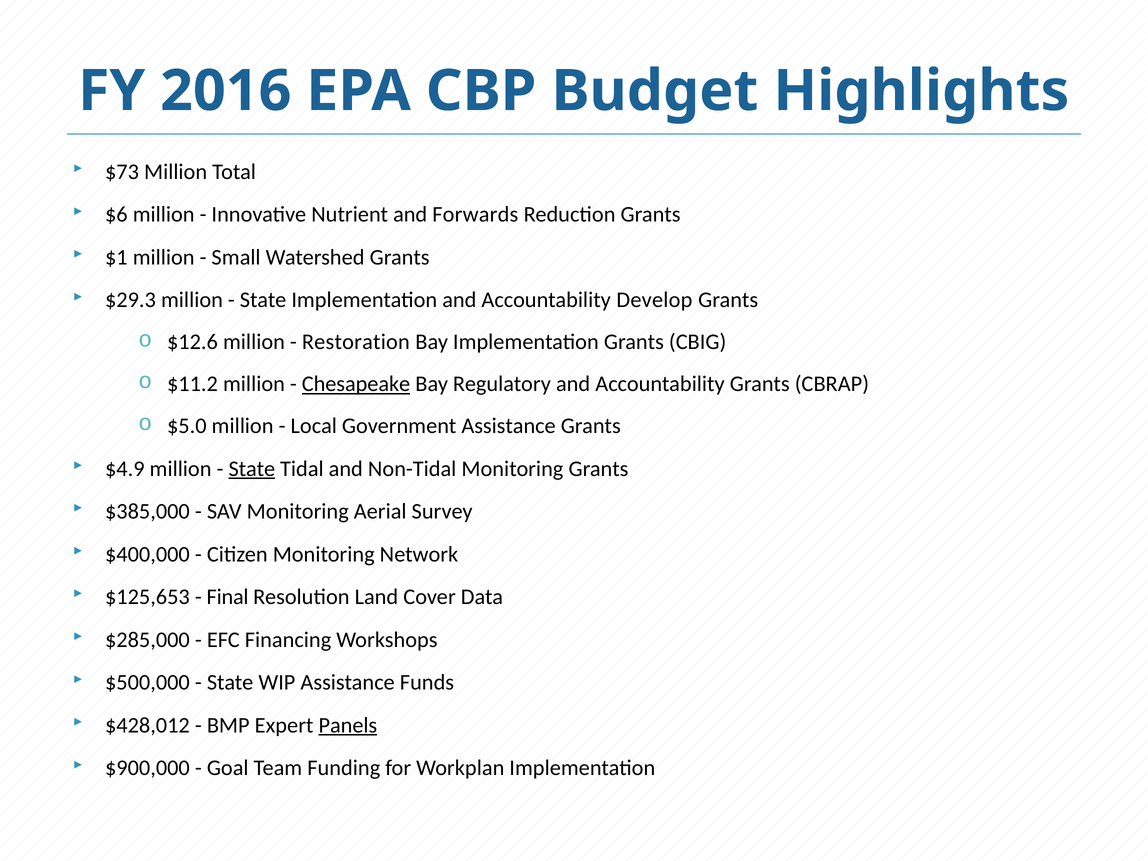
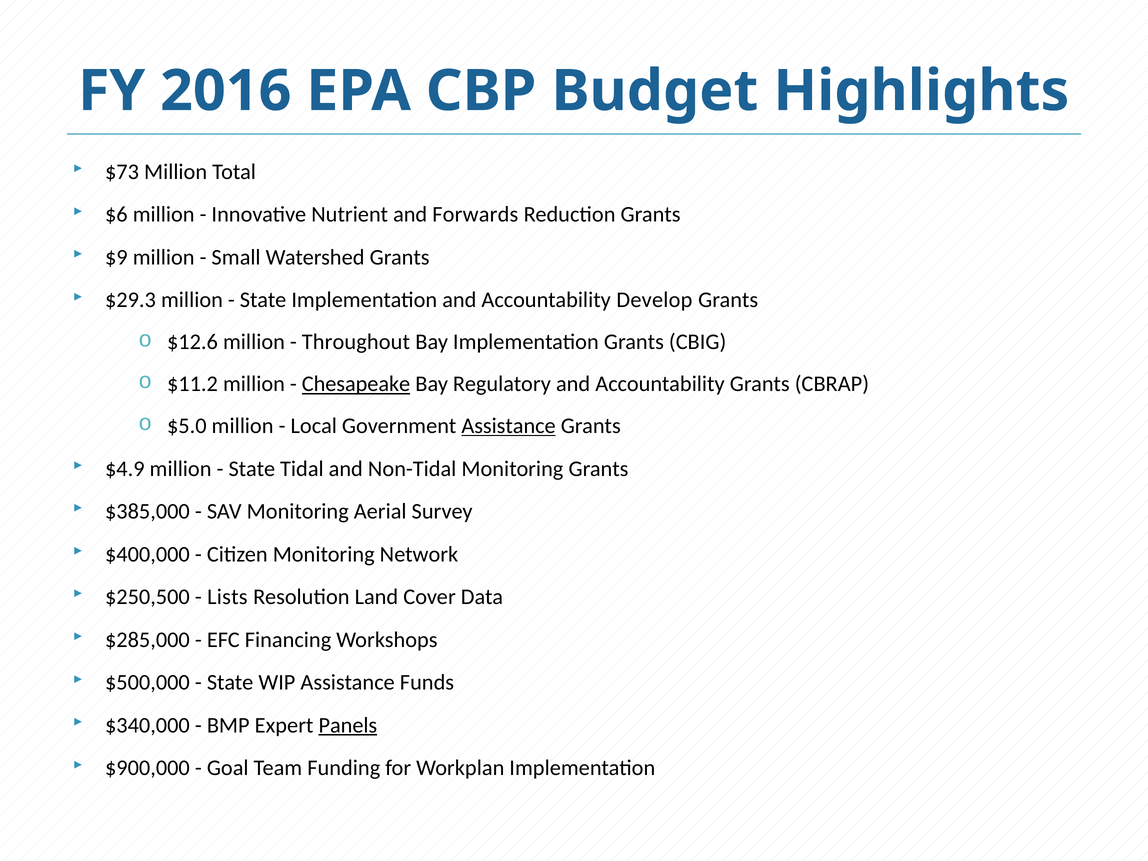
$1: $1 -> $9 (116, 257)
Restoration: Restoration -> Throughout (356, 342)
Assistance underline: none -> present (509, 426)
State underline: present -> none (252, 469)
$125,653: $125,653 -> $250,500 (147, 597)
Final: Final -> Lists (227, 597)
$428,012: $428,012 -> $340,000 (147, 725)
